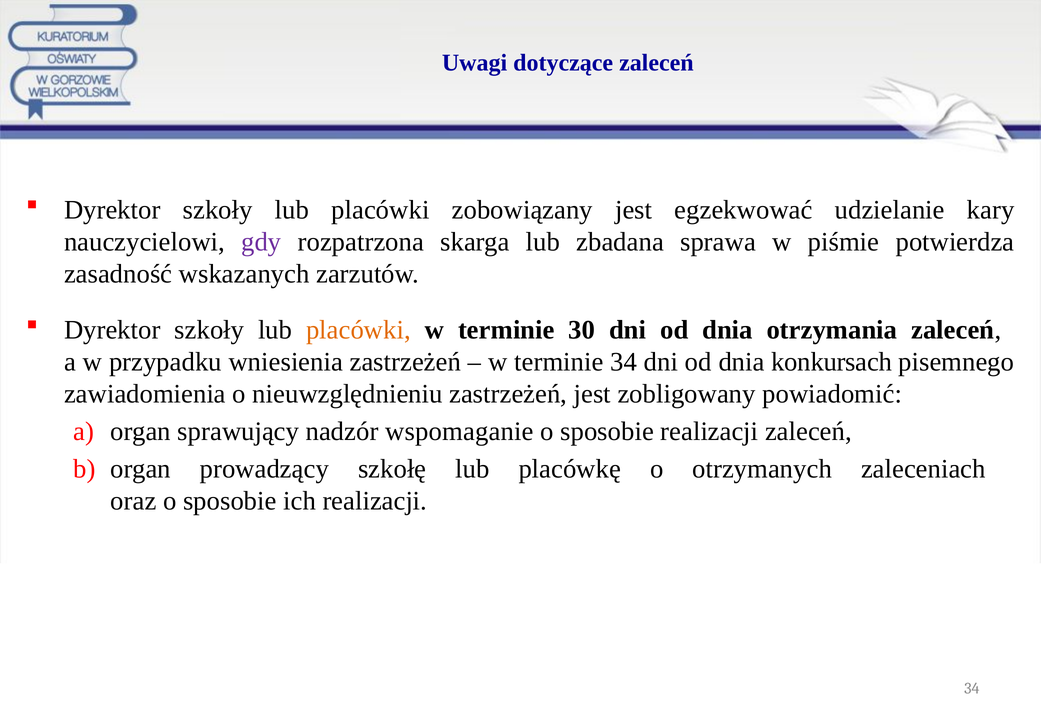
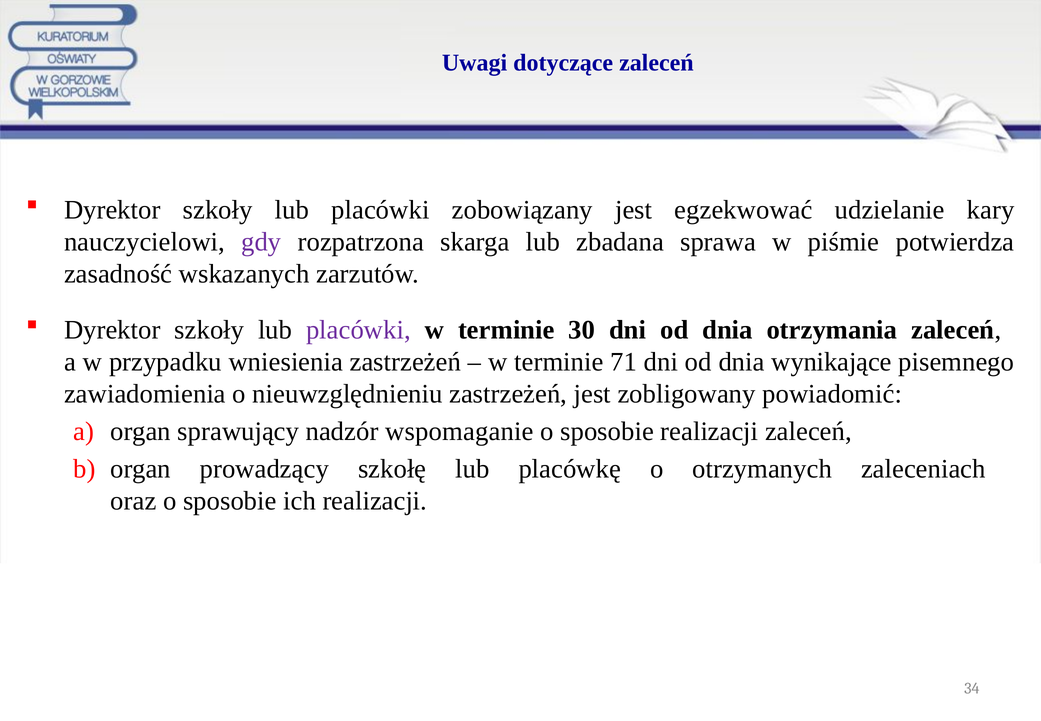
placówki colour: orange -> purple (358, 330)
terminie 34: 34 -> 71 (624, 362)
konkursach: konkursach -> wynikające (832, 362)
